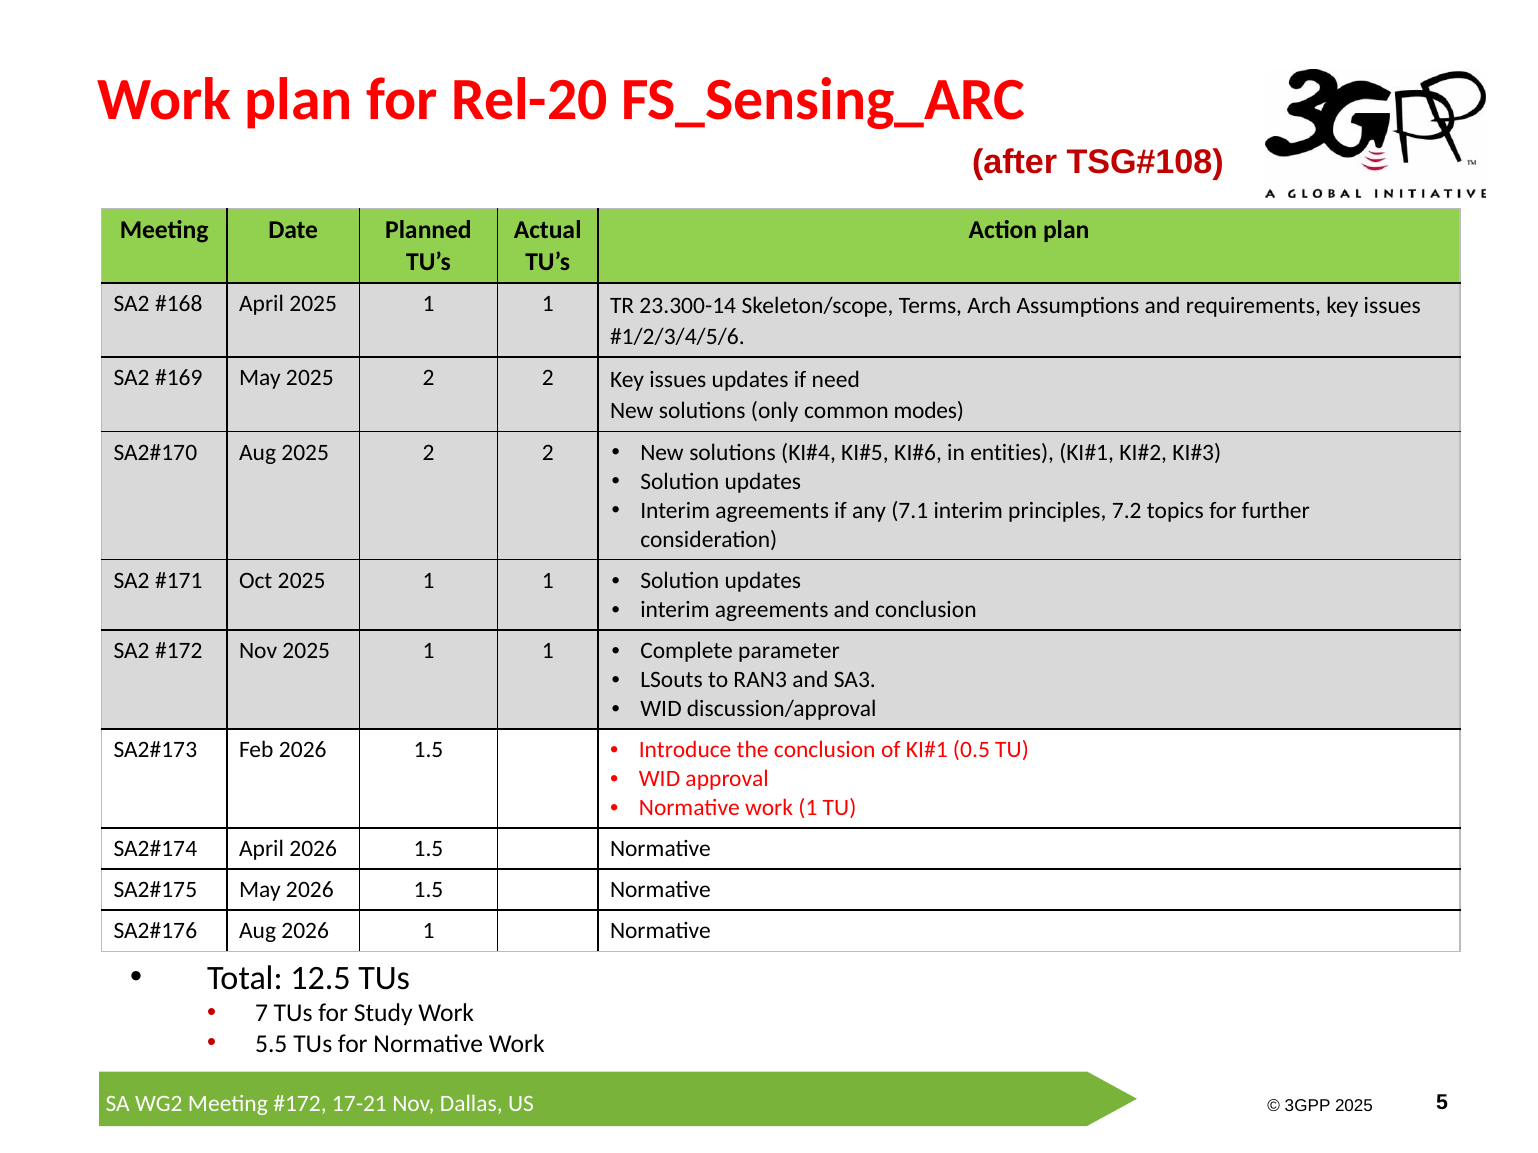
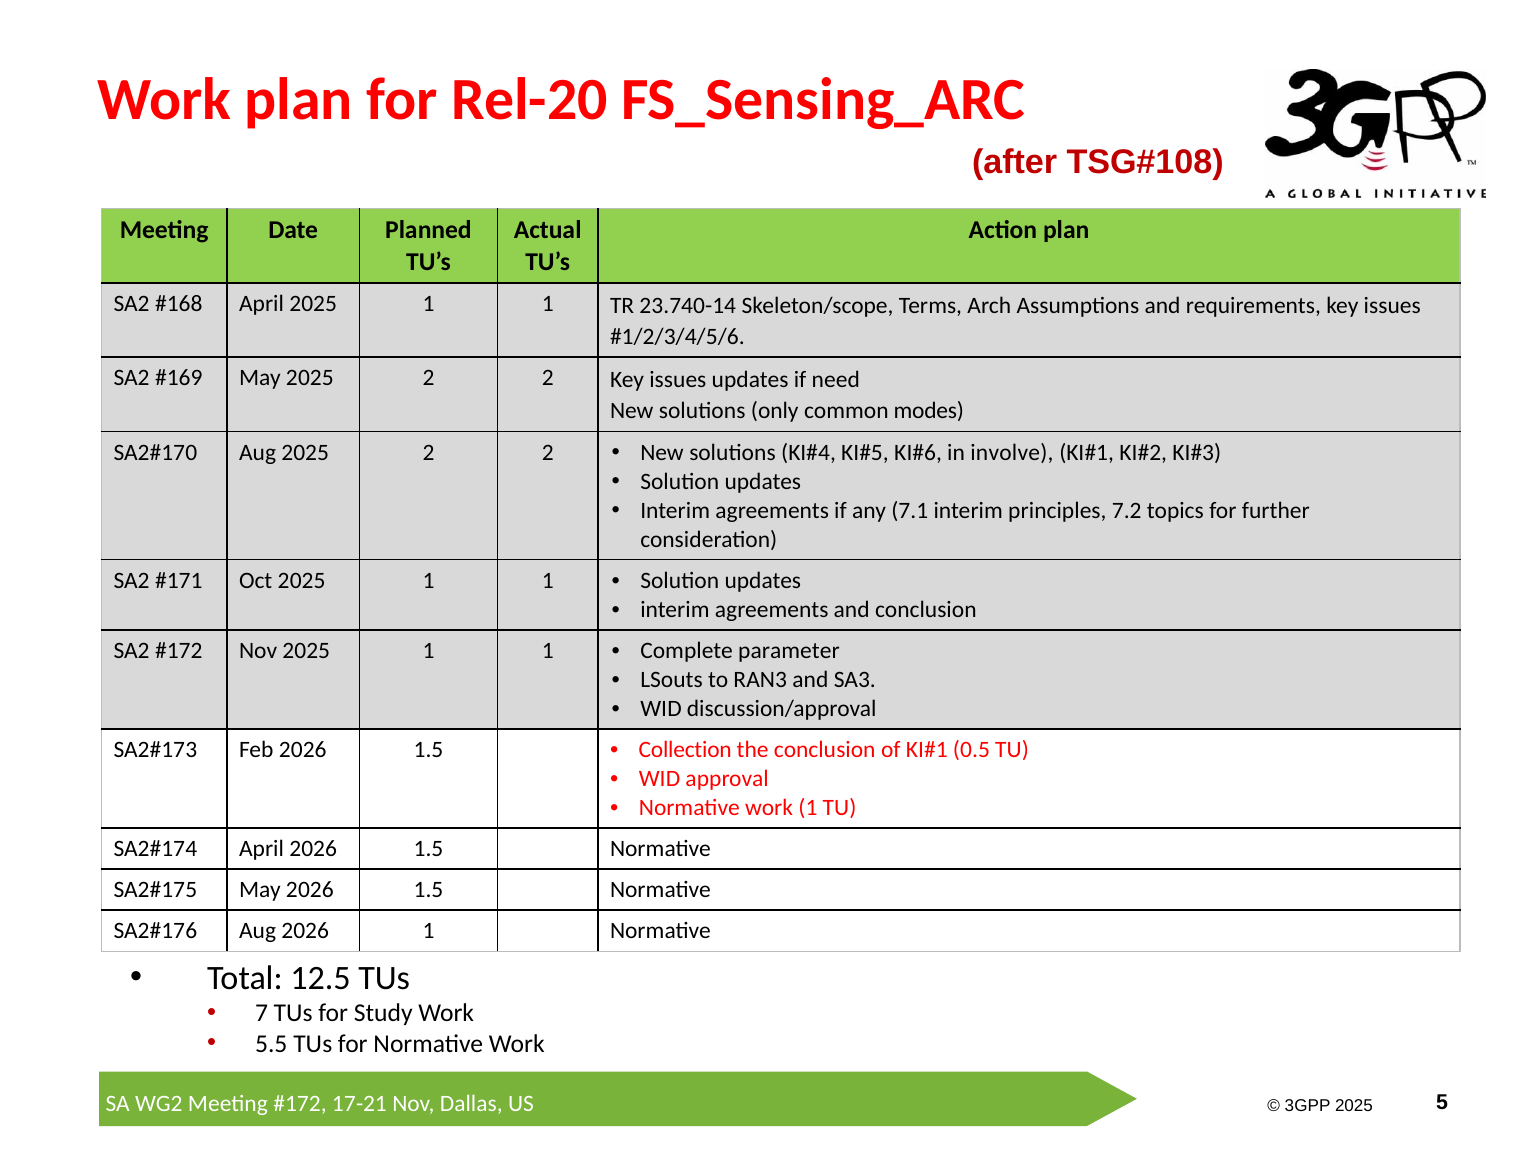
23.300-14: 23.300-14 -> 23.740-14 (688, 306)
entities: entities -> involve (1012, 452)
Introduce: Introduce -> Collection (685, 750)
